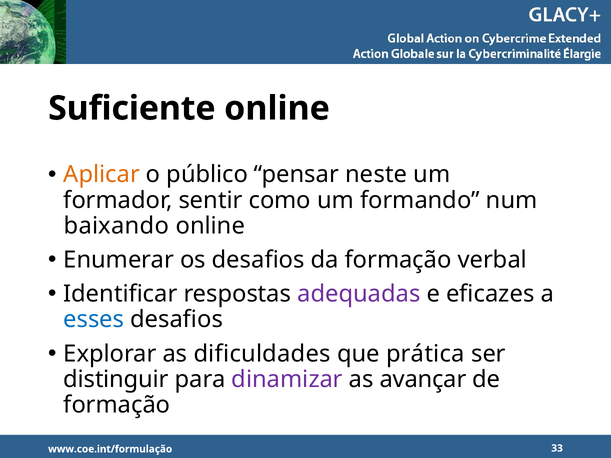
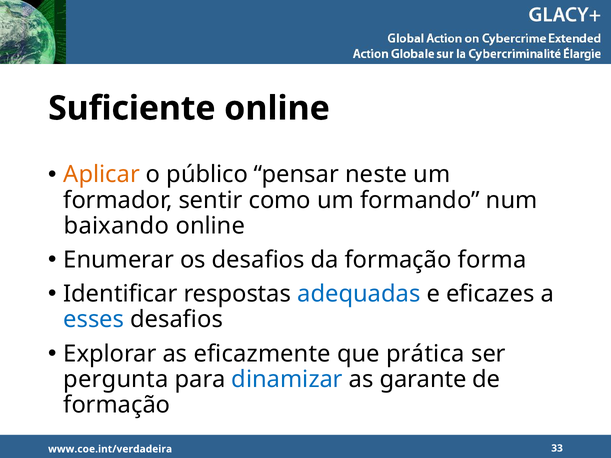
verbal: verbal -> forma (492, 260)
adequadas colour: purple -> blue (359, 294)
dificuldades: dificuldades -> eficazmente (262, 354)
distinguir: distinguir -> pergunta (116, 379)
dinamizar colour: purple -> blue (287, 379)
avançar: avançar -> garante (423, 379)
www.coe.int/formulação: www.coe.int/formulação -> www.coe.int/verdadeira (110, 449)
